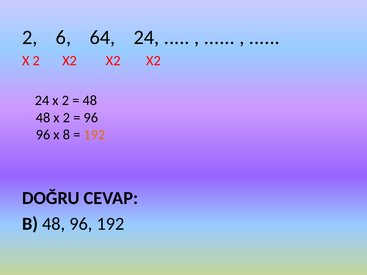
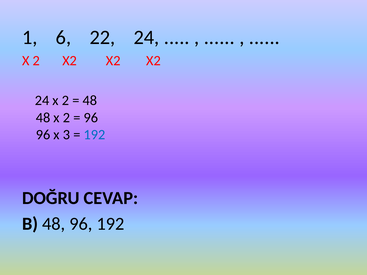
2: 2 -> 1 (30, 38)
64: 64 -> 22 (102, 38)
8: 8 -> 3 (66, 135)
192 colour: orange -> blue (94, 135)
